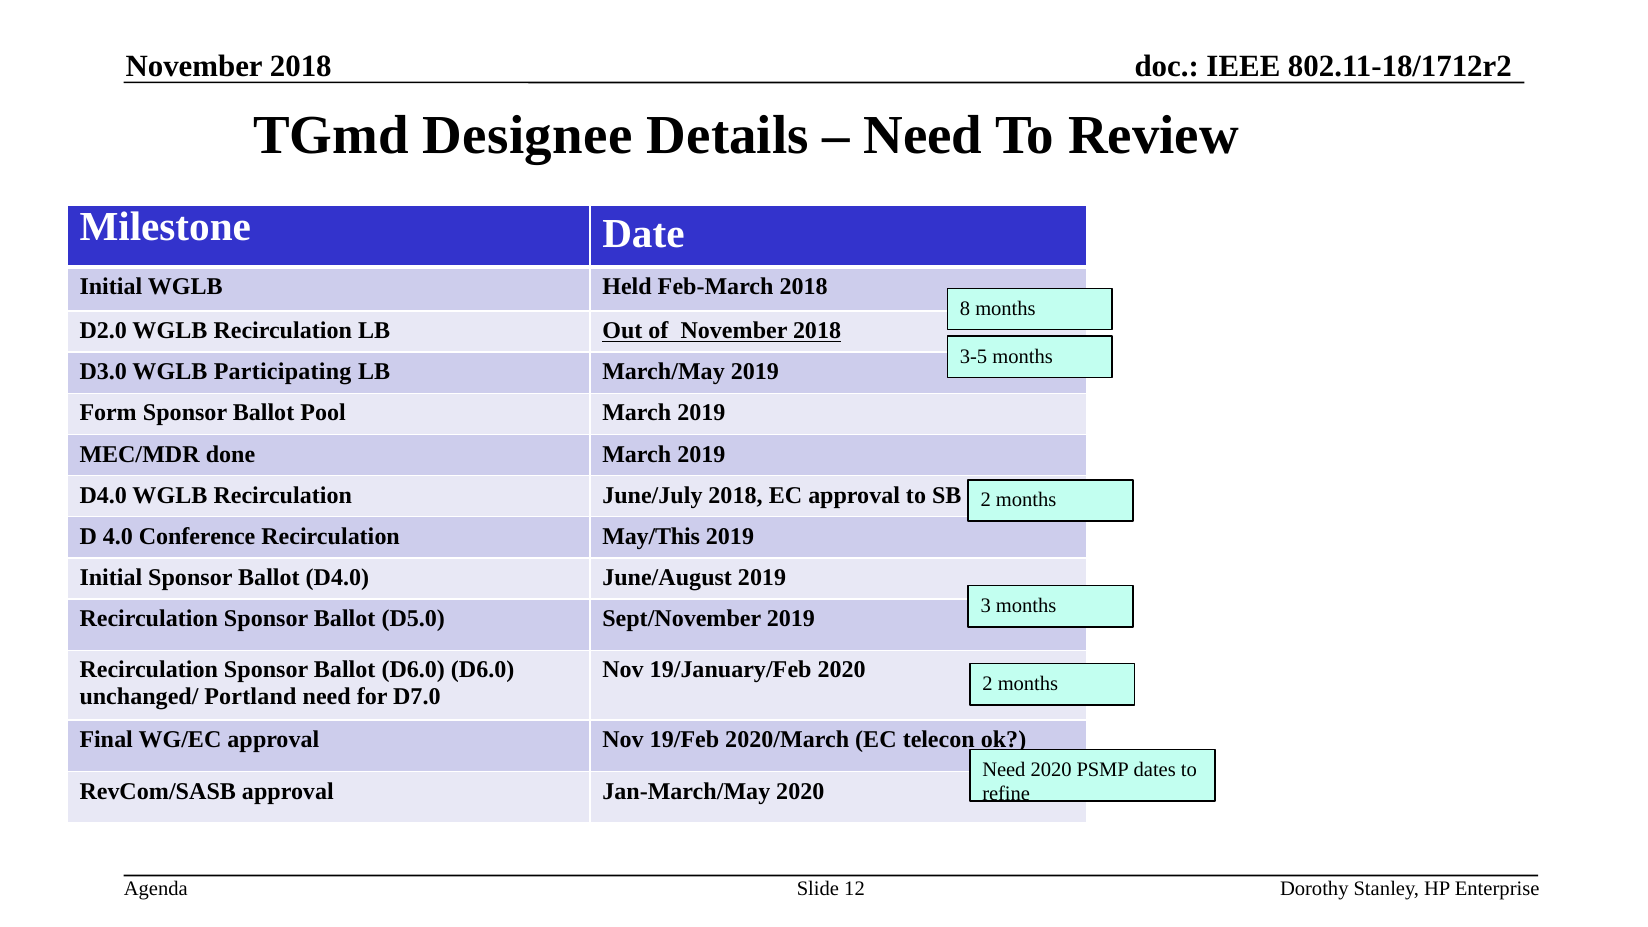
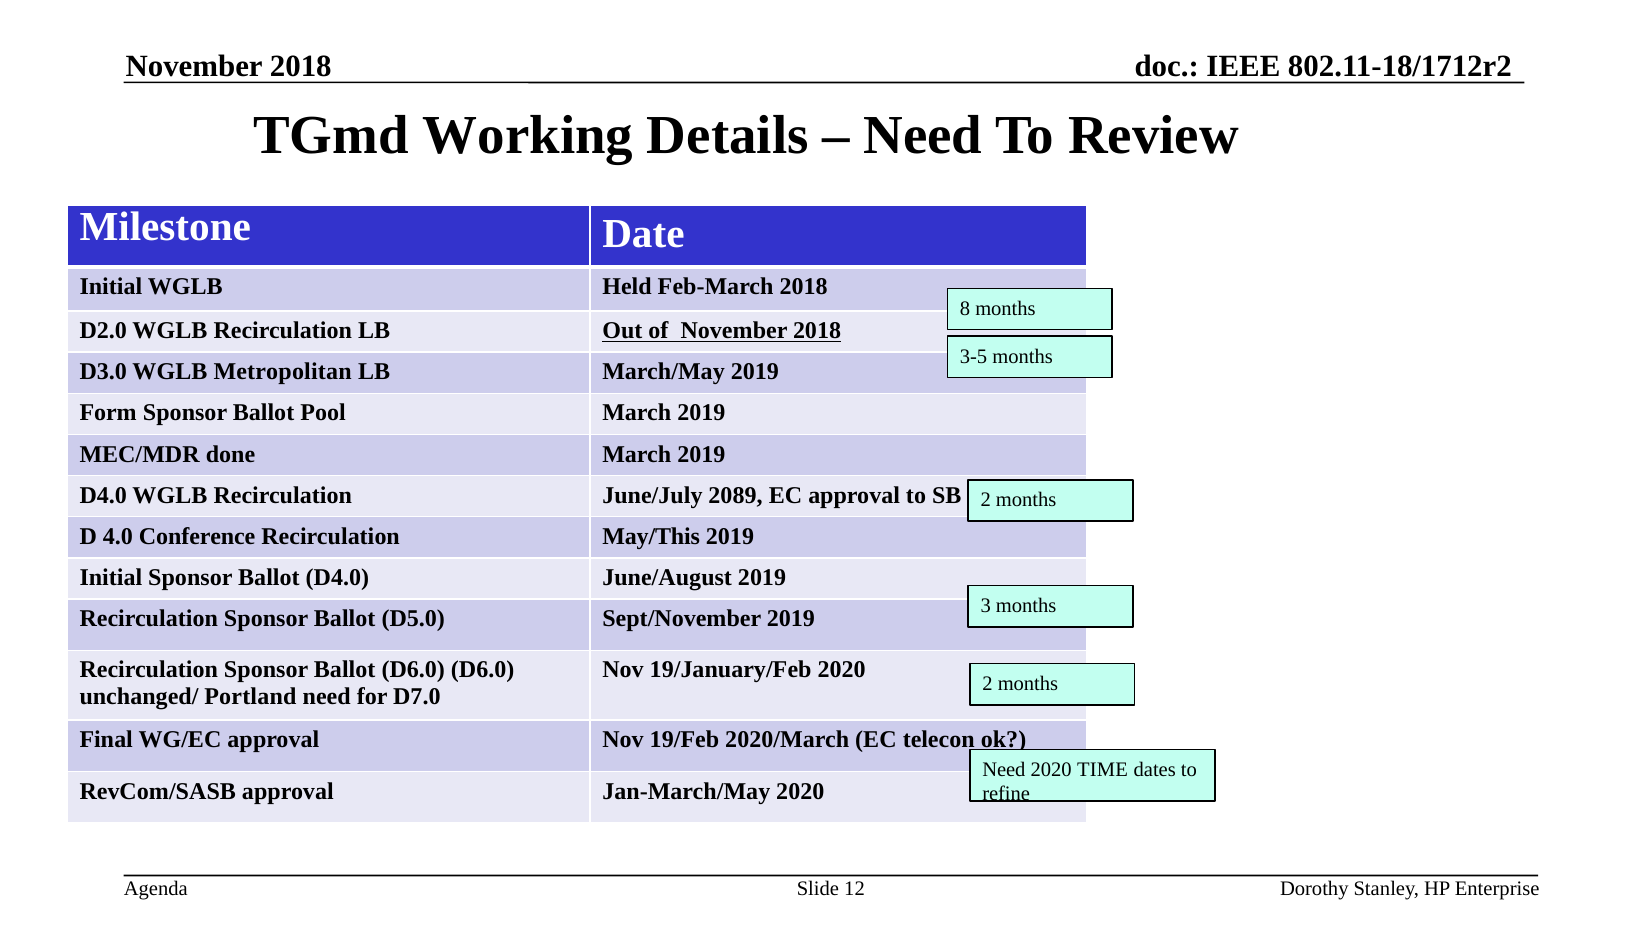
Designee: Designee -> Working (528, 135)
Participating: Participating -> Metropolitan (283, 372)
June/July 2018: 2018 -> 2089 (736, 495)
PSMP: PSMP -> TIME (1103, 769)
